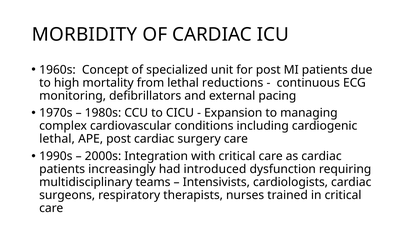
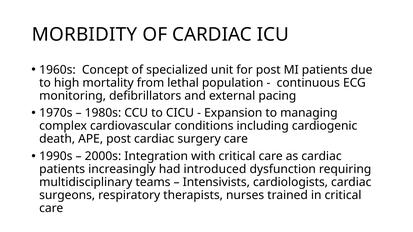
reductions: reductions -> population (233, 83)
lethal: lethal -> death (57, 139)
